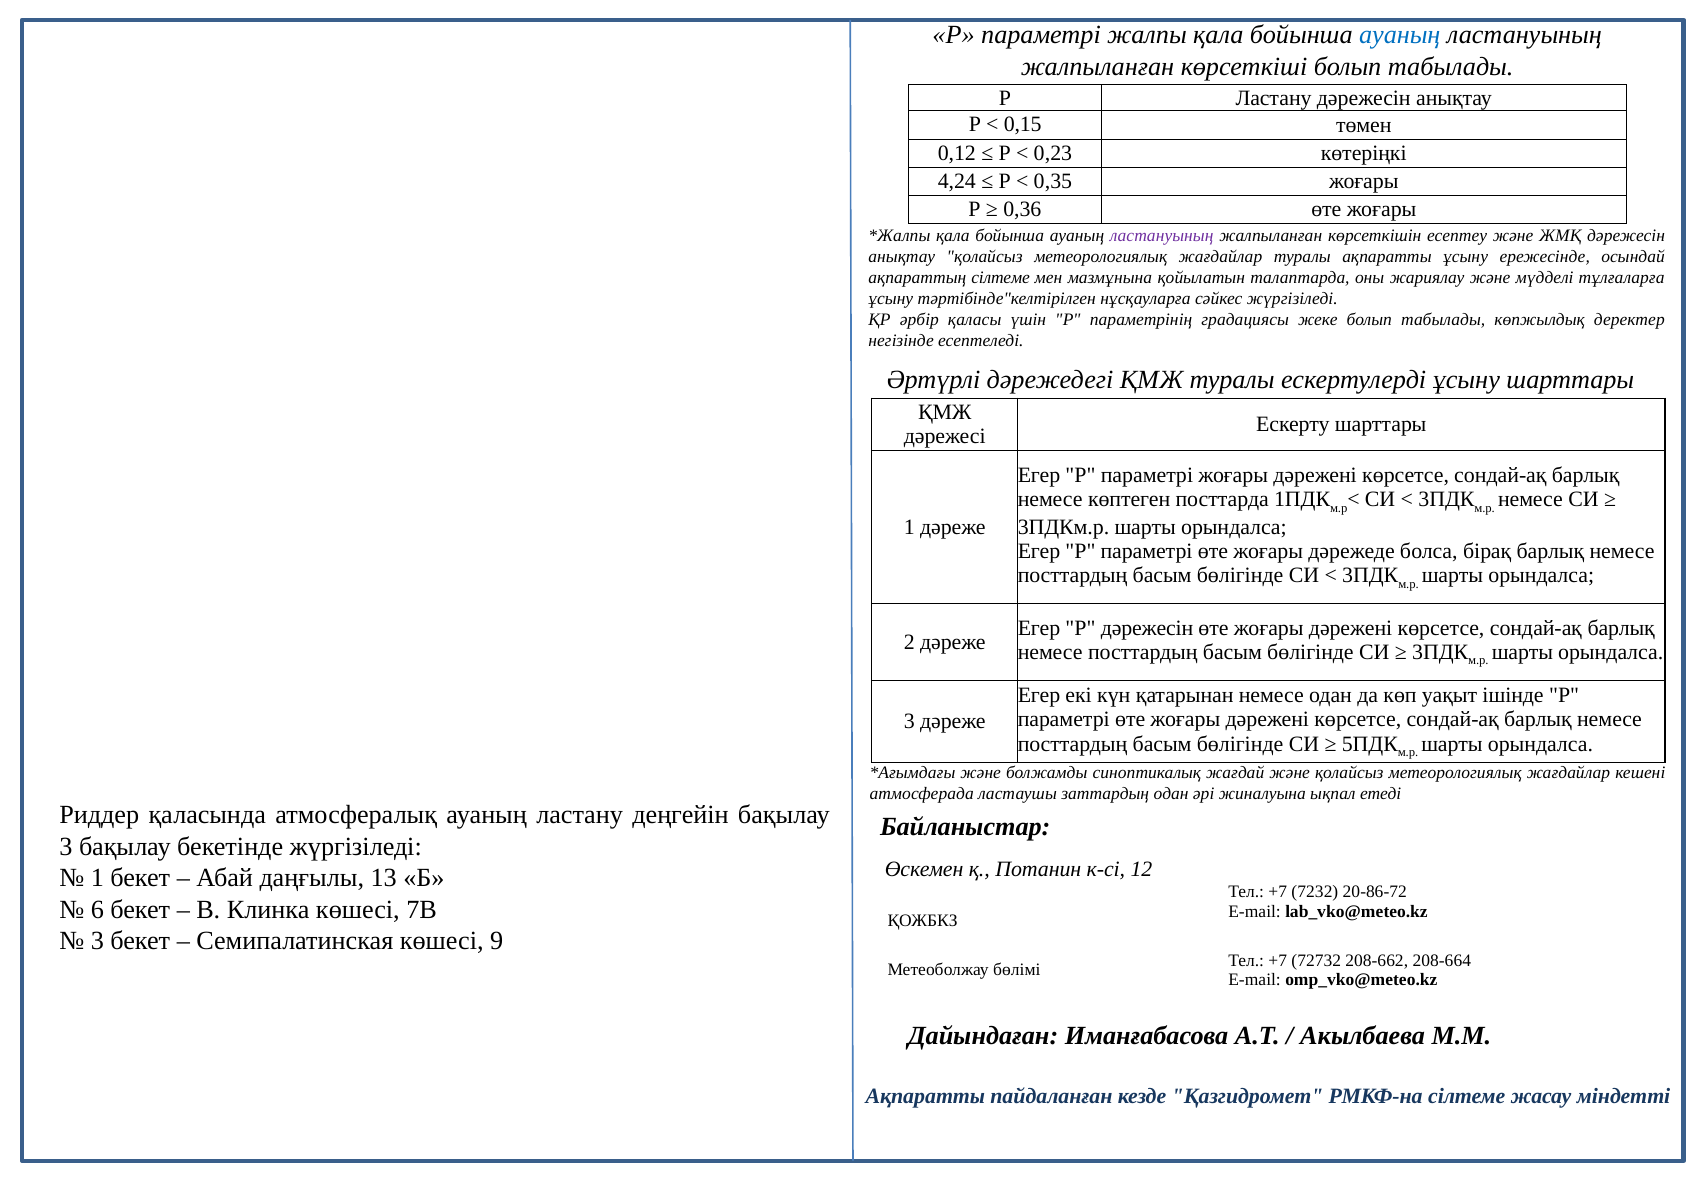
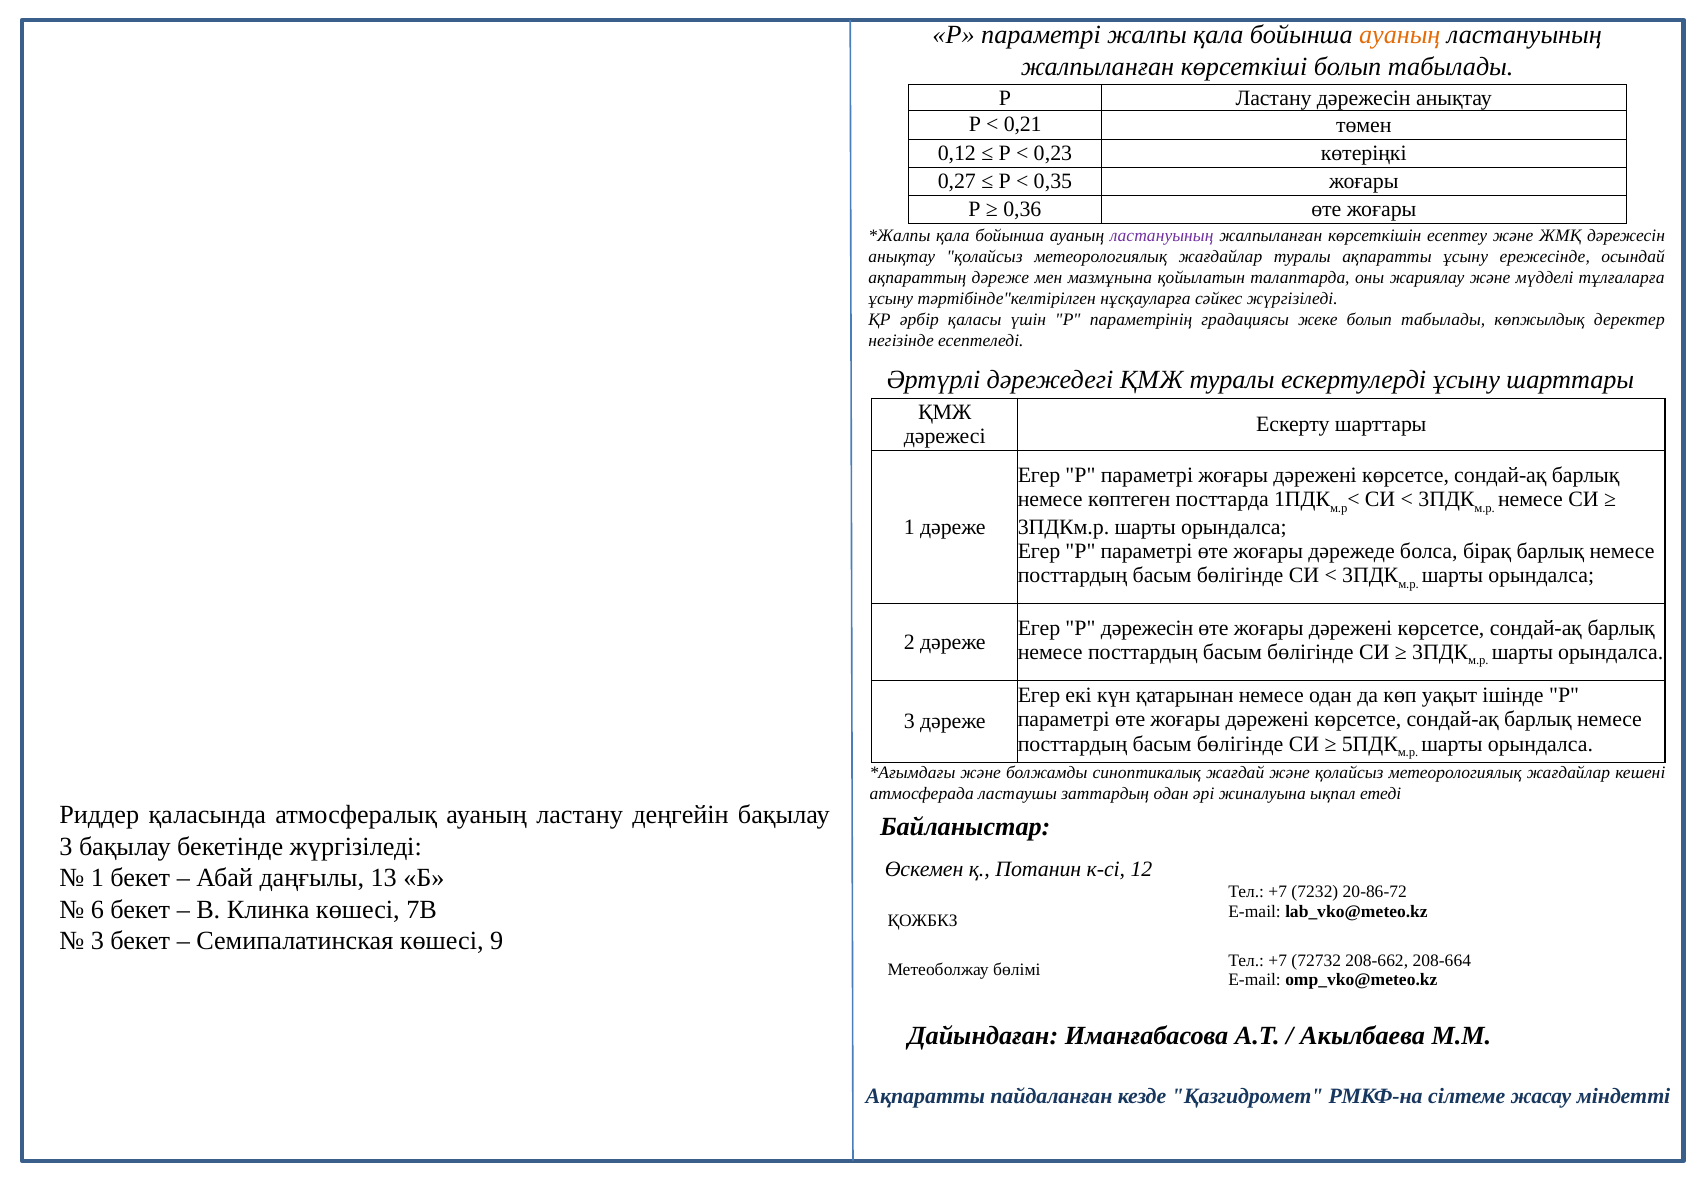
ауаның colour: blue -> orange (1400, 35)
0,15: 0,15 -> 0,21 (1023, 125)
4,24: 4,24 -> 0,27 (957, 181)
ақпараттың сілтеме: сілтеме -> дәреже (1000, 277)
